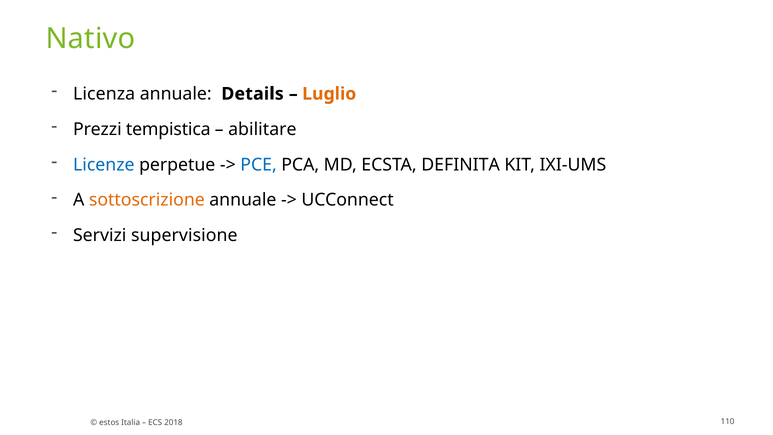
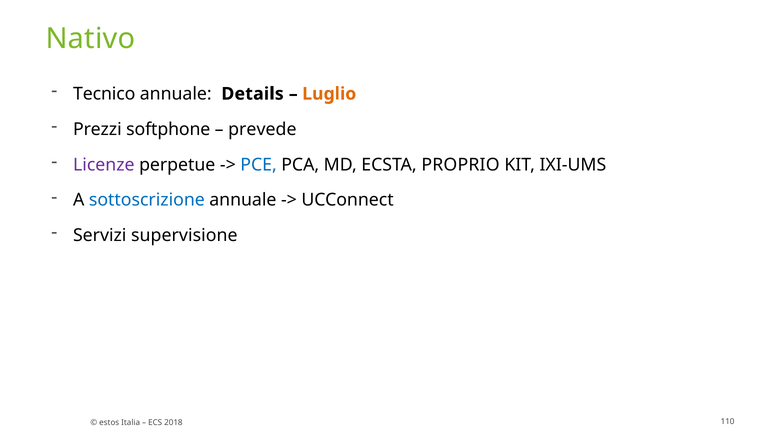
Licenza: Licenza -> Tecnico (104, 94)
tempistica: tempistica -> softphone (168, 129)
abilitare: abilitare -> prevede (262, 129)
Licenze colour: blue -> purple (104, 165)
DEFINITA: DEFINITA -> PROPRIO (461, 165)
sottoscrizione colour: orange -> blue (147, 200)
